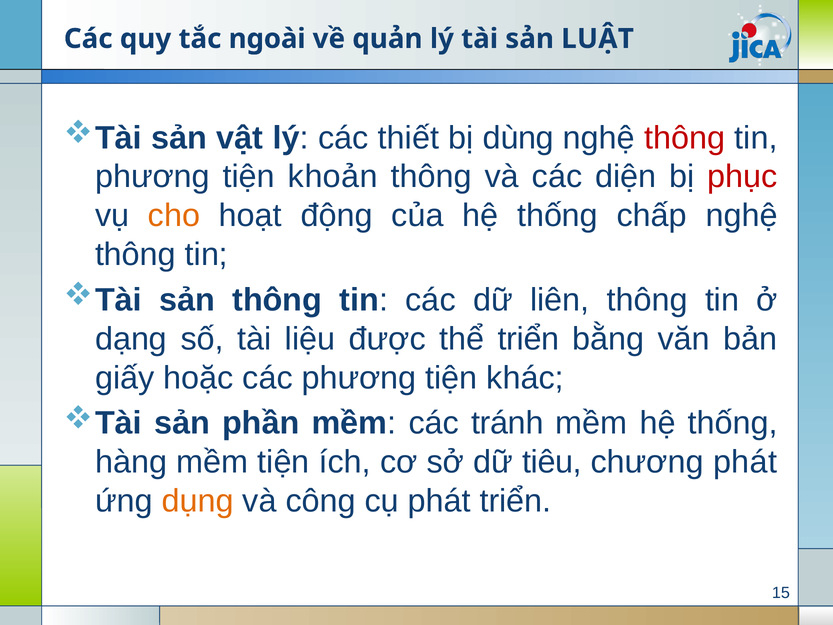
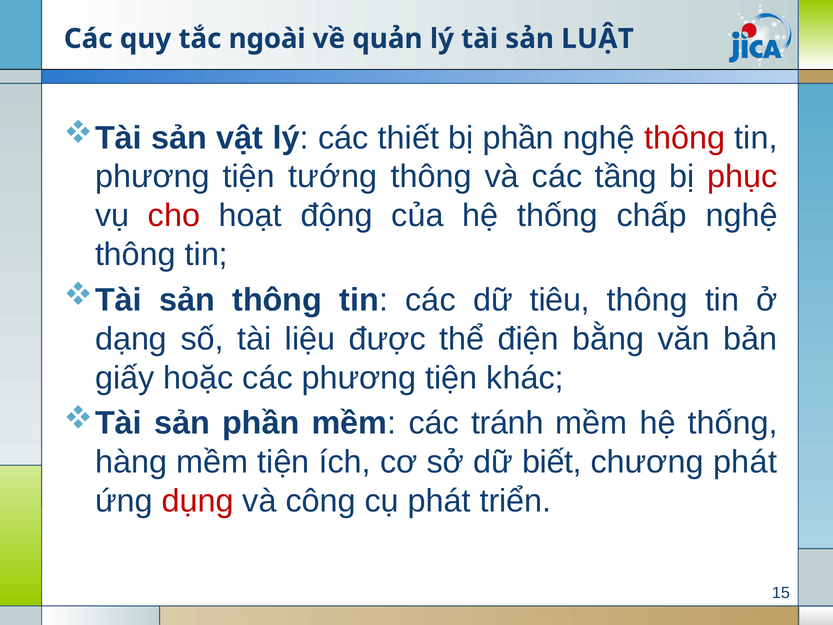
bị dùng: dùng -> phần (518, 138)
khoản: khoản -> tướng (333, 177)
diện: diện -> tầng (626, 177)
cho colour: orange -> red (174, 216)
liên: liên -> tiêu (560, 300)
thể triển: triển -> điện (528, 339)
tiêu: tiêu -> biết (552, 462)
dụng colour: orange -> red (198, 501)
